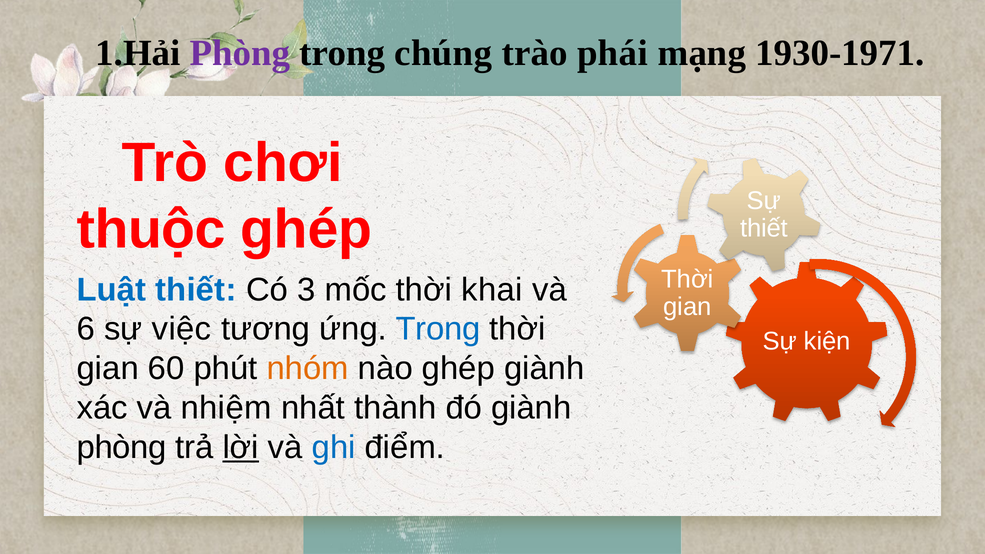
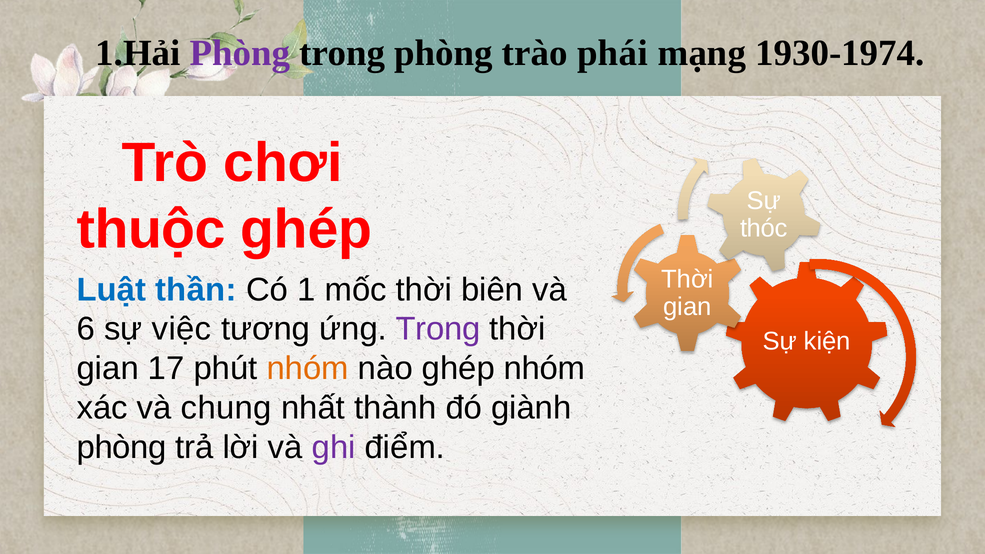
trong chúng: chúng -> phòng (443, 53)
1930-1971: 1930-1971 -> 1930-1974 (840, 53)
thiết: thiết -> thóc (764, 228)
Luật thiết: thiết -> thần (196, 290)
3: 3 -> 1 (306, 290)
khai: khai -> biên (492, 290)
Trong colour: blue -> purple (438, 329)
60: 60 -> 17 (166, 369)
ghép giành: giành -> nhóm (544, 369)
nhiệm: nhiệm -> chung (226, 408)
lời underline: present -> none (241, 447)
ghi colour: blue -> purple (334, 447)
